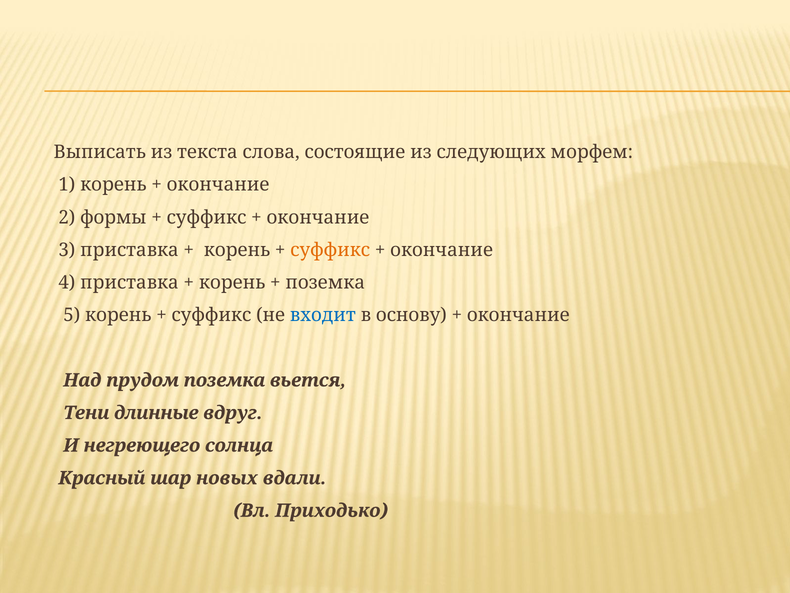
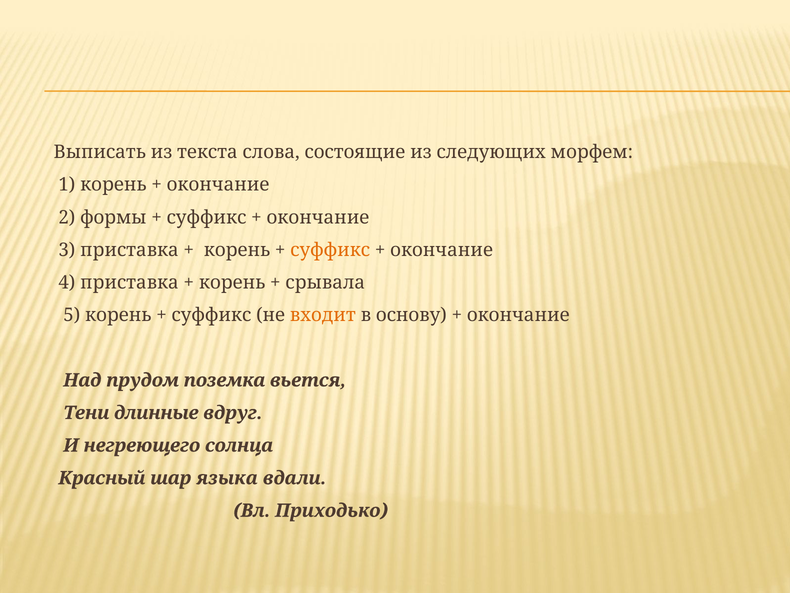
поземка: поземка -> срывала (325, 282)
входит colour: blue -> orange (323, 315)
новых: новых -> языка (227, 478)
